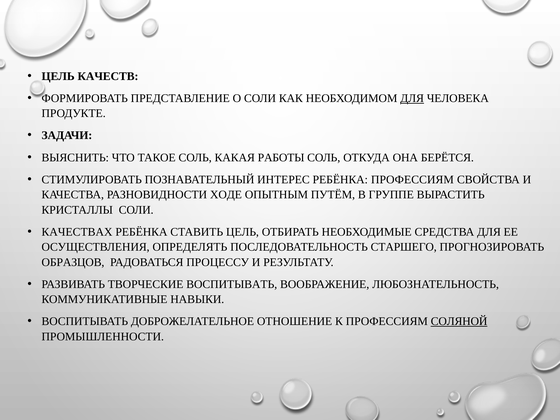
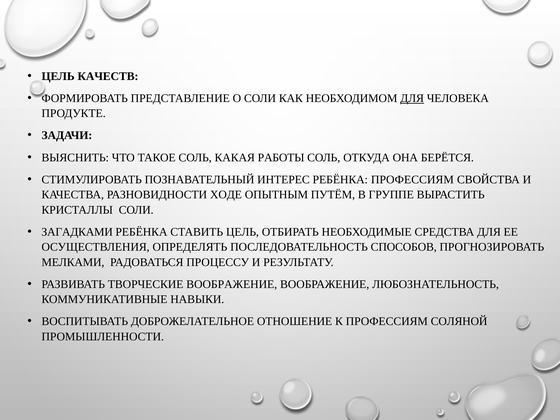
КАЧЕСТВАХ: КАЧЕСТВАХ -> ЗАГАДКАМИ (77, 232)
СТАРШЕГО: СТАРШЕГО -> СПОСОБОВ (404, 247)
ОБРАЗЦОВ: ОБРАЗЦОВ -> МЕЛКАМИ (73, 262)
ТВОРЧЕСКИЕ ВОСПИТЫВАТЬ: ВОСПИТЫВАТЬ -> ВООБРАЖЕНИЕ (232, 284)
СОЛЯНОЙ underline: present -> none (459, 321)
